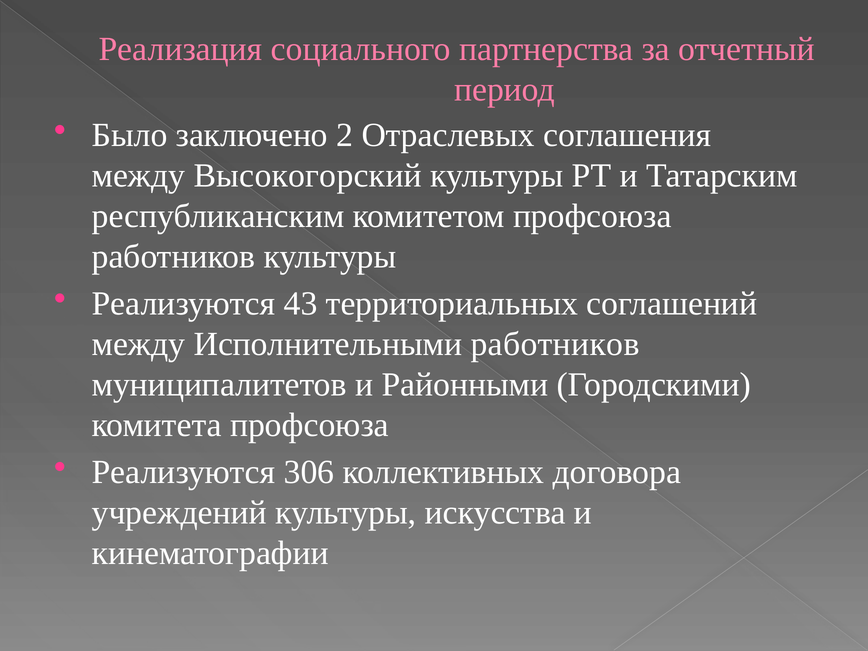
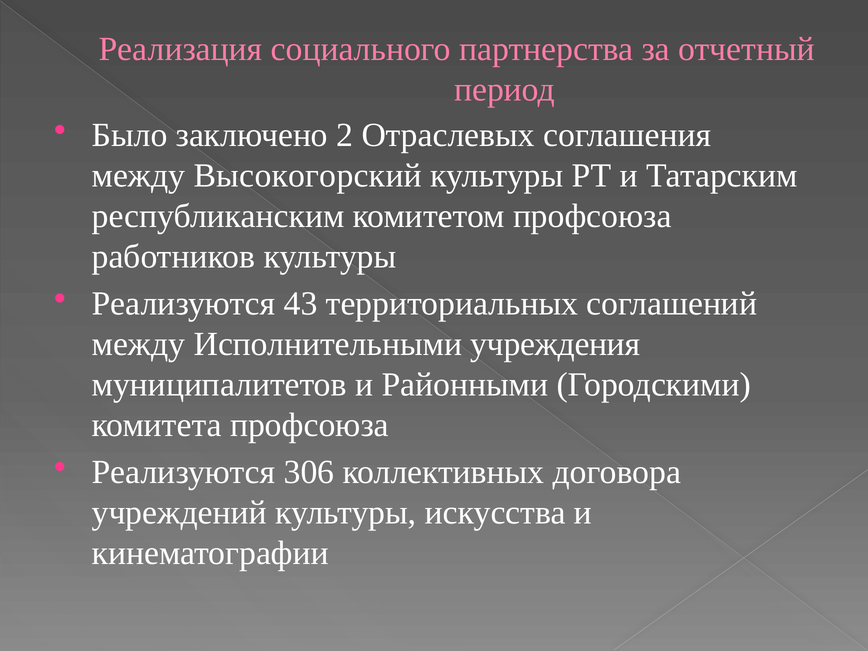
Исполнительными работников: работников -> учреждения (555, 344)
